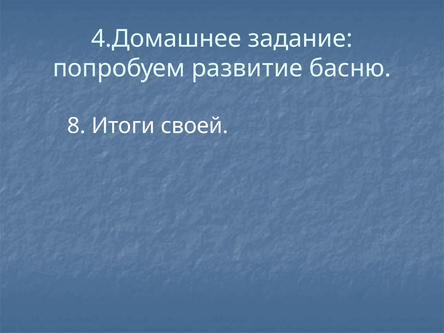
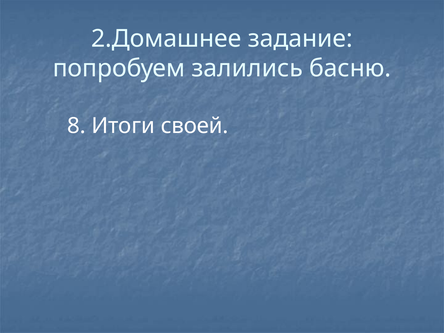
4.Домашнее: 4.Домашнее -> 2.Домашнее (166, 39)
развитие: развитие -> залились (247, 68)
